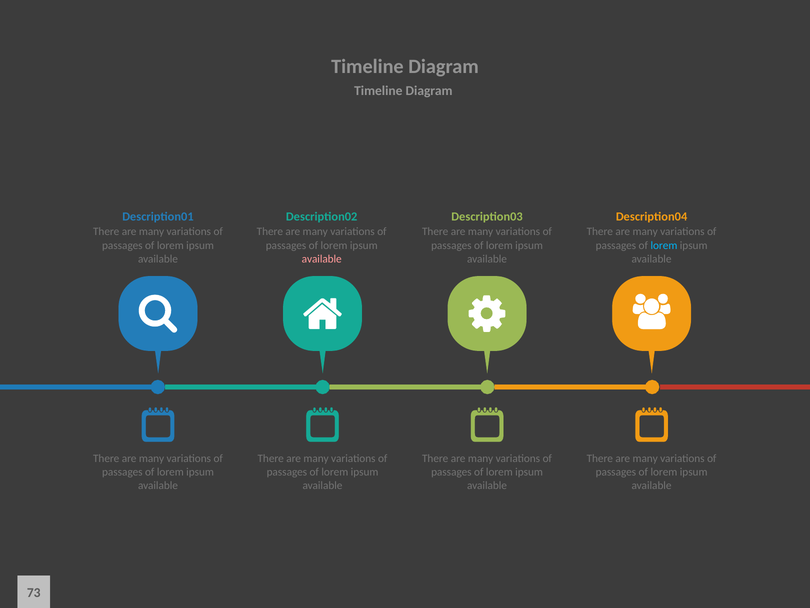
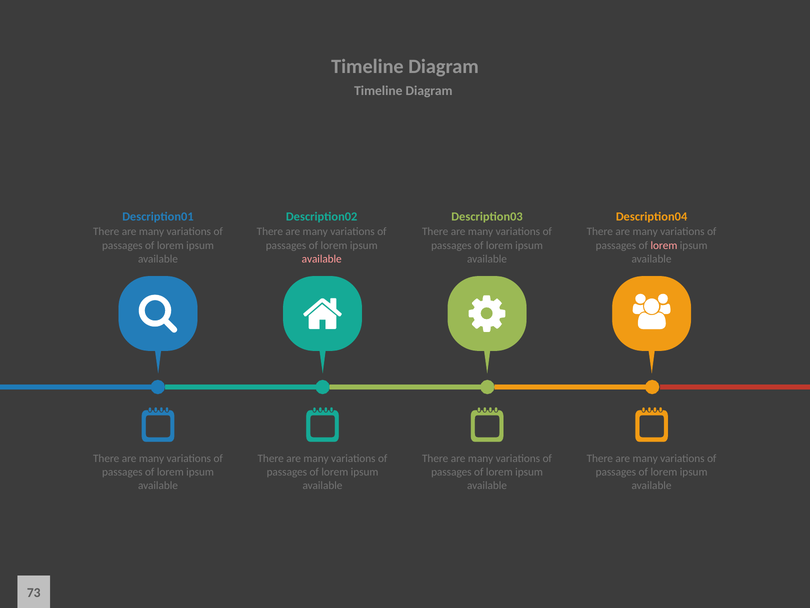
lorem colour: light blue -> pink (664, 245)
